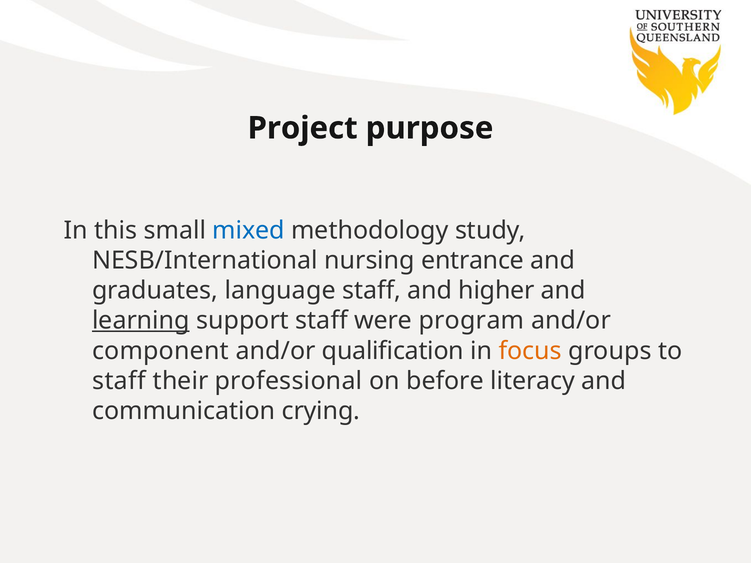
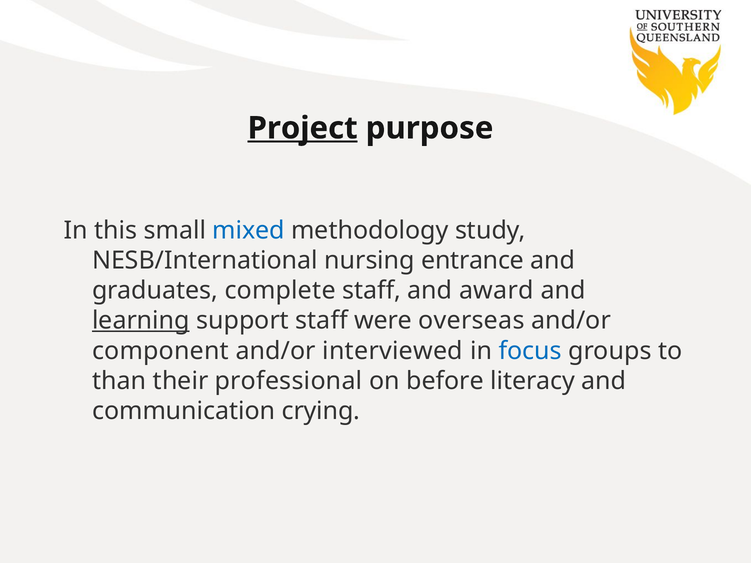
Project underline: none -> present (303, 128)
language: language -> complete (280, 291)
higher: higher -> award (496, 291)
program: program -> overseas (471, 321)
qualification: qualification -> interviewed (393, 351)
focus colour: orange -> blue (530, 351)
staff: staff -> than (119, 381)
